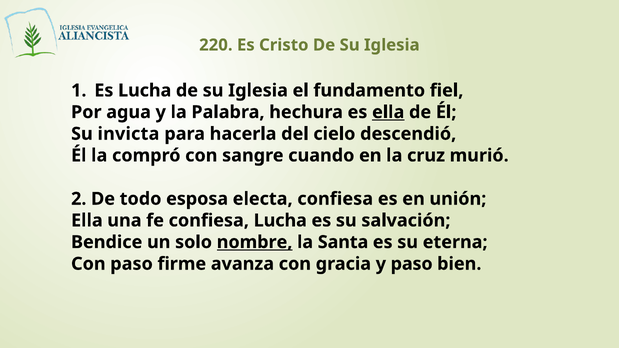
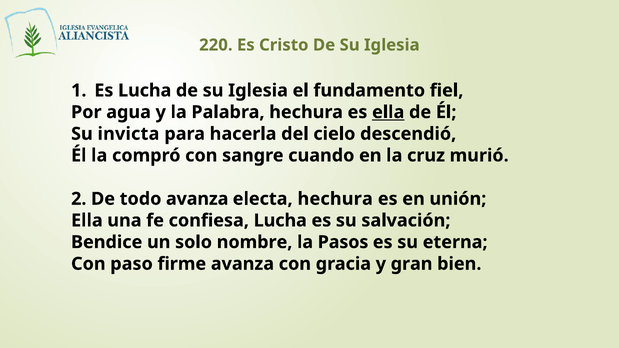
todo esposa: esposa -> avanza (197, 199)
electa confiesa: confiesa -> hechura (335, 199)
nombre underline: present -> none (255, 242)
Santa: Santa -> Pasos (343, 242)
y paso: paso -> gran (412, 264)
